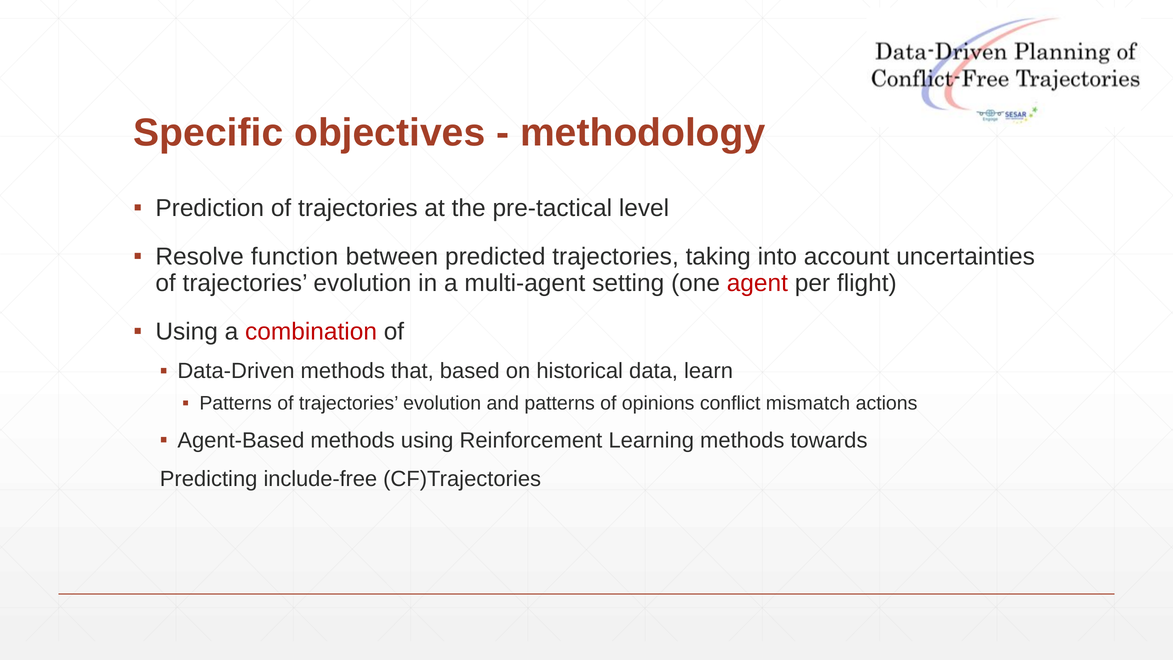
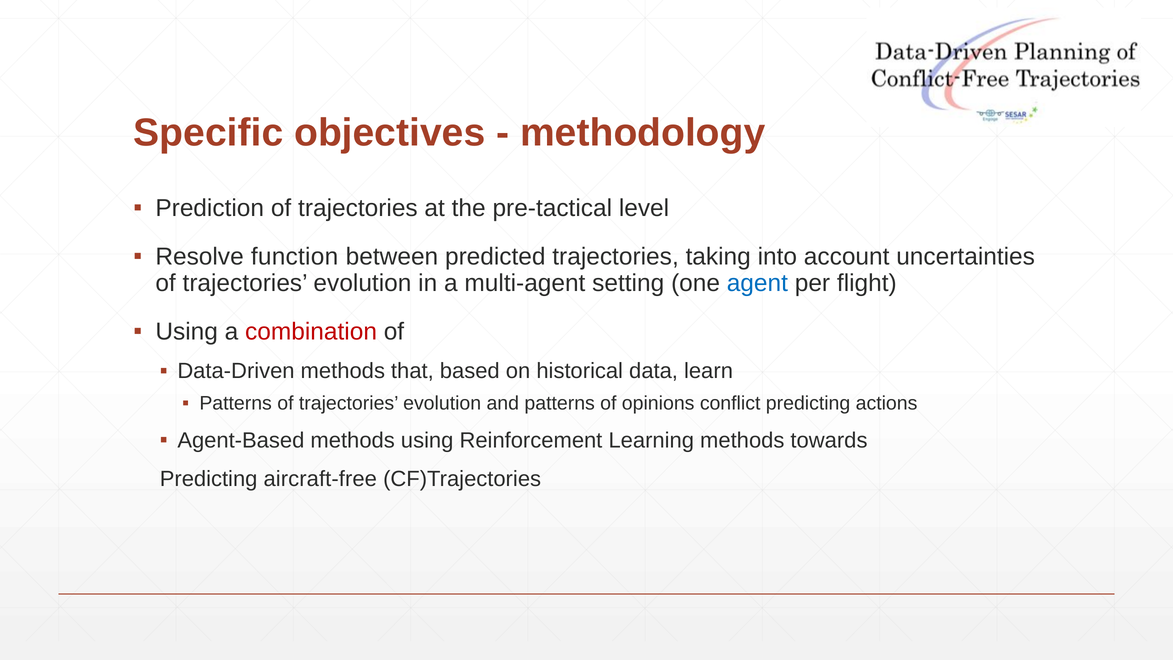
agent colour: red -> blue (757, 283)
conflict mismatch: mismatch -> predicting (808, 403)
include-free: include-free -> aircraft-free (320, 479)
